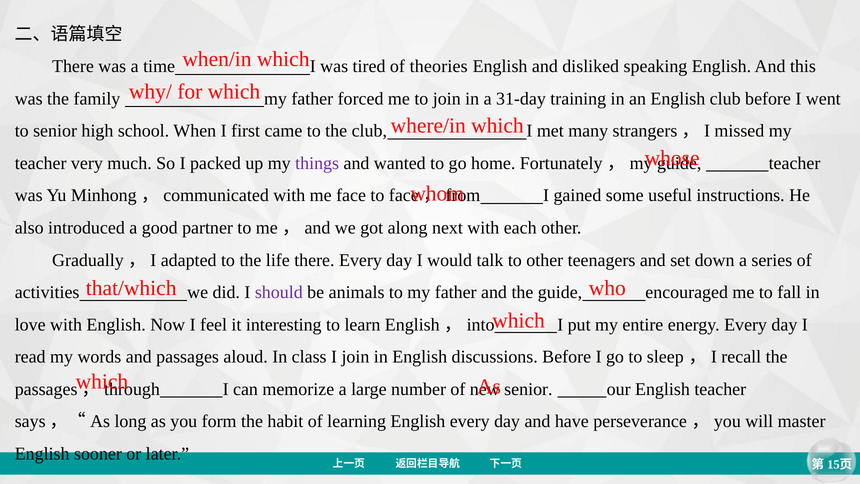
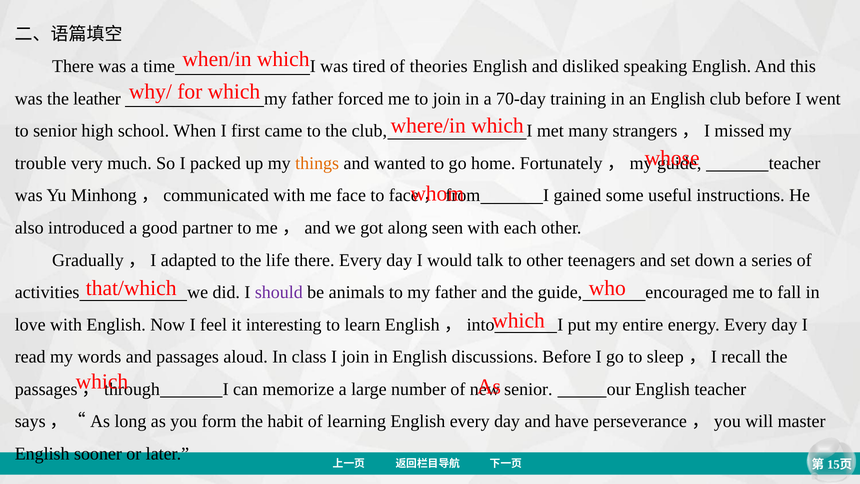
family: family -> leather (97, 99)
31-day: 31-day -> 70-day (521, 99)
teacher: teacher -> trouble (41, 163)
things colour: purple -> orange (317, 163)
next: next -> seen (448, 228)
